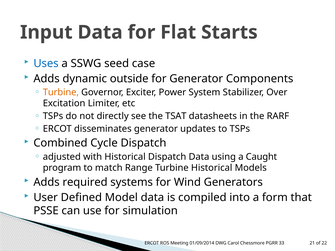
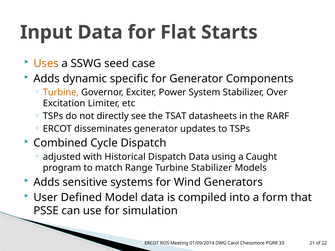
Uses colour: blue -> orange (46, 63)
outside: outside -> specific (129, 79)
Turbine Historical: Historical -> Stabilizer (212, 168)
required: required -> sensitive (85, 182)
